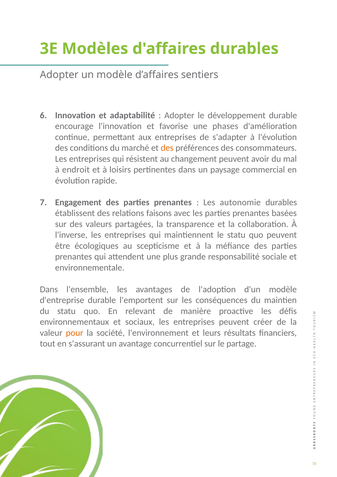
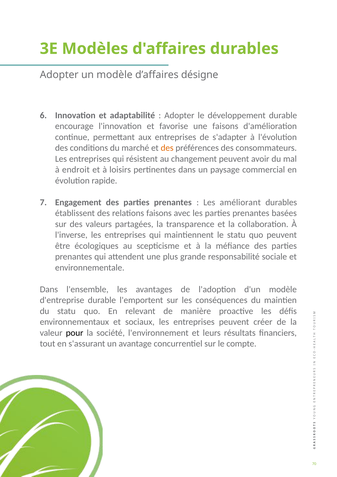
sentiers: sentiers -> désigne (200, 75)
une phases: phases -> faisons (225, 126)
autonomie: autonomie -> améliorant (240, 202)
pour colour: orange -> black (75, 333)
partage: partage -> compte (241, 343)
